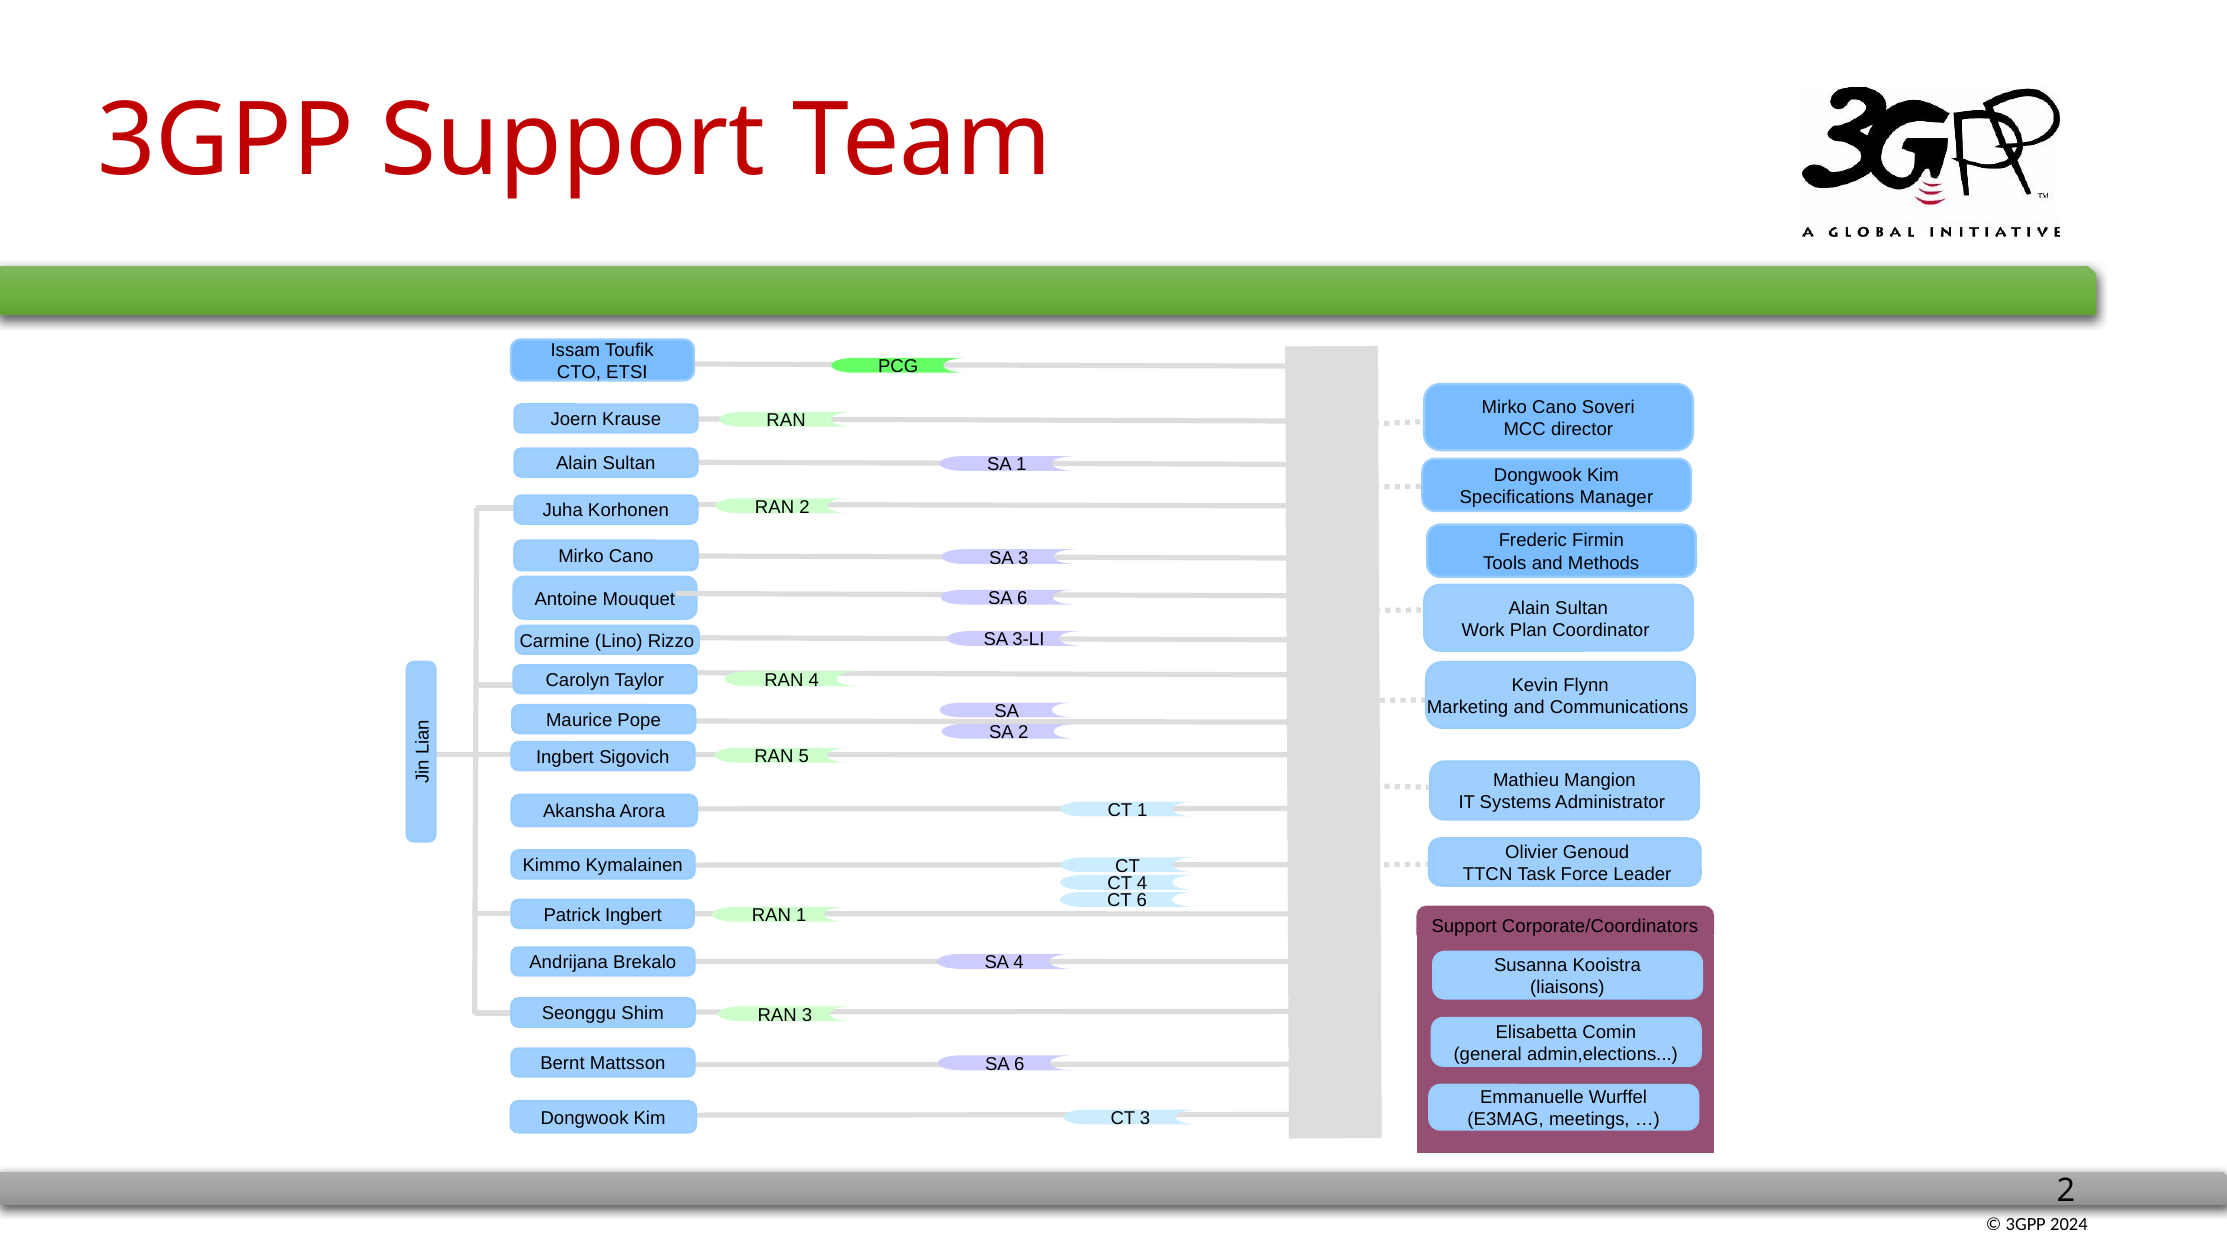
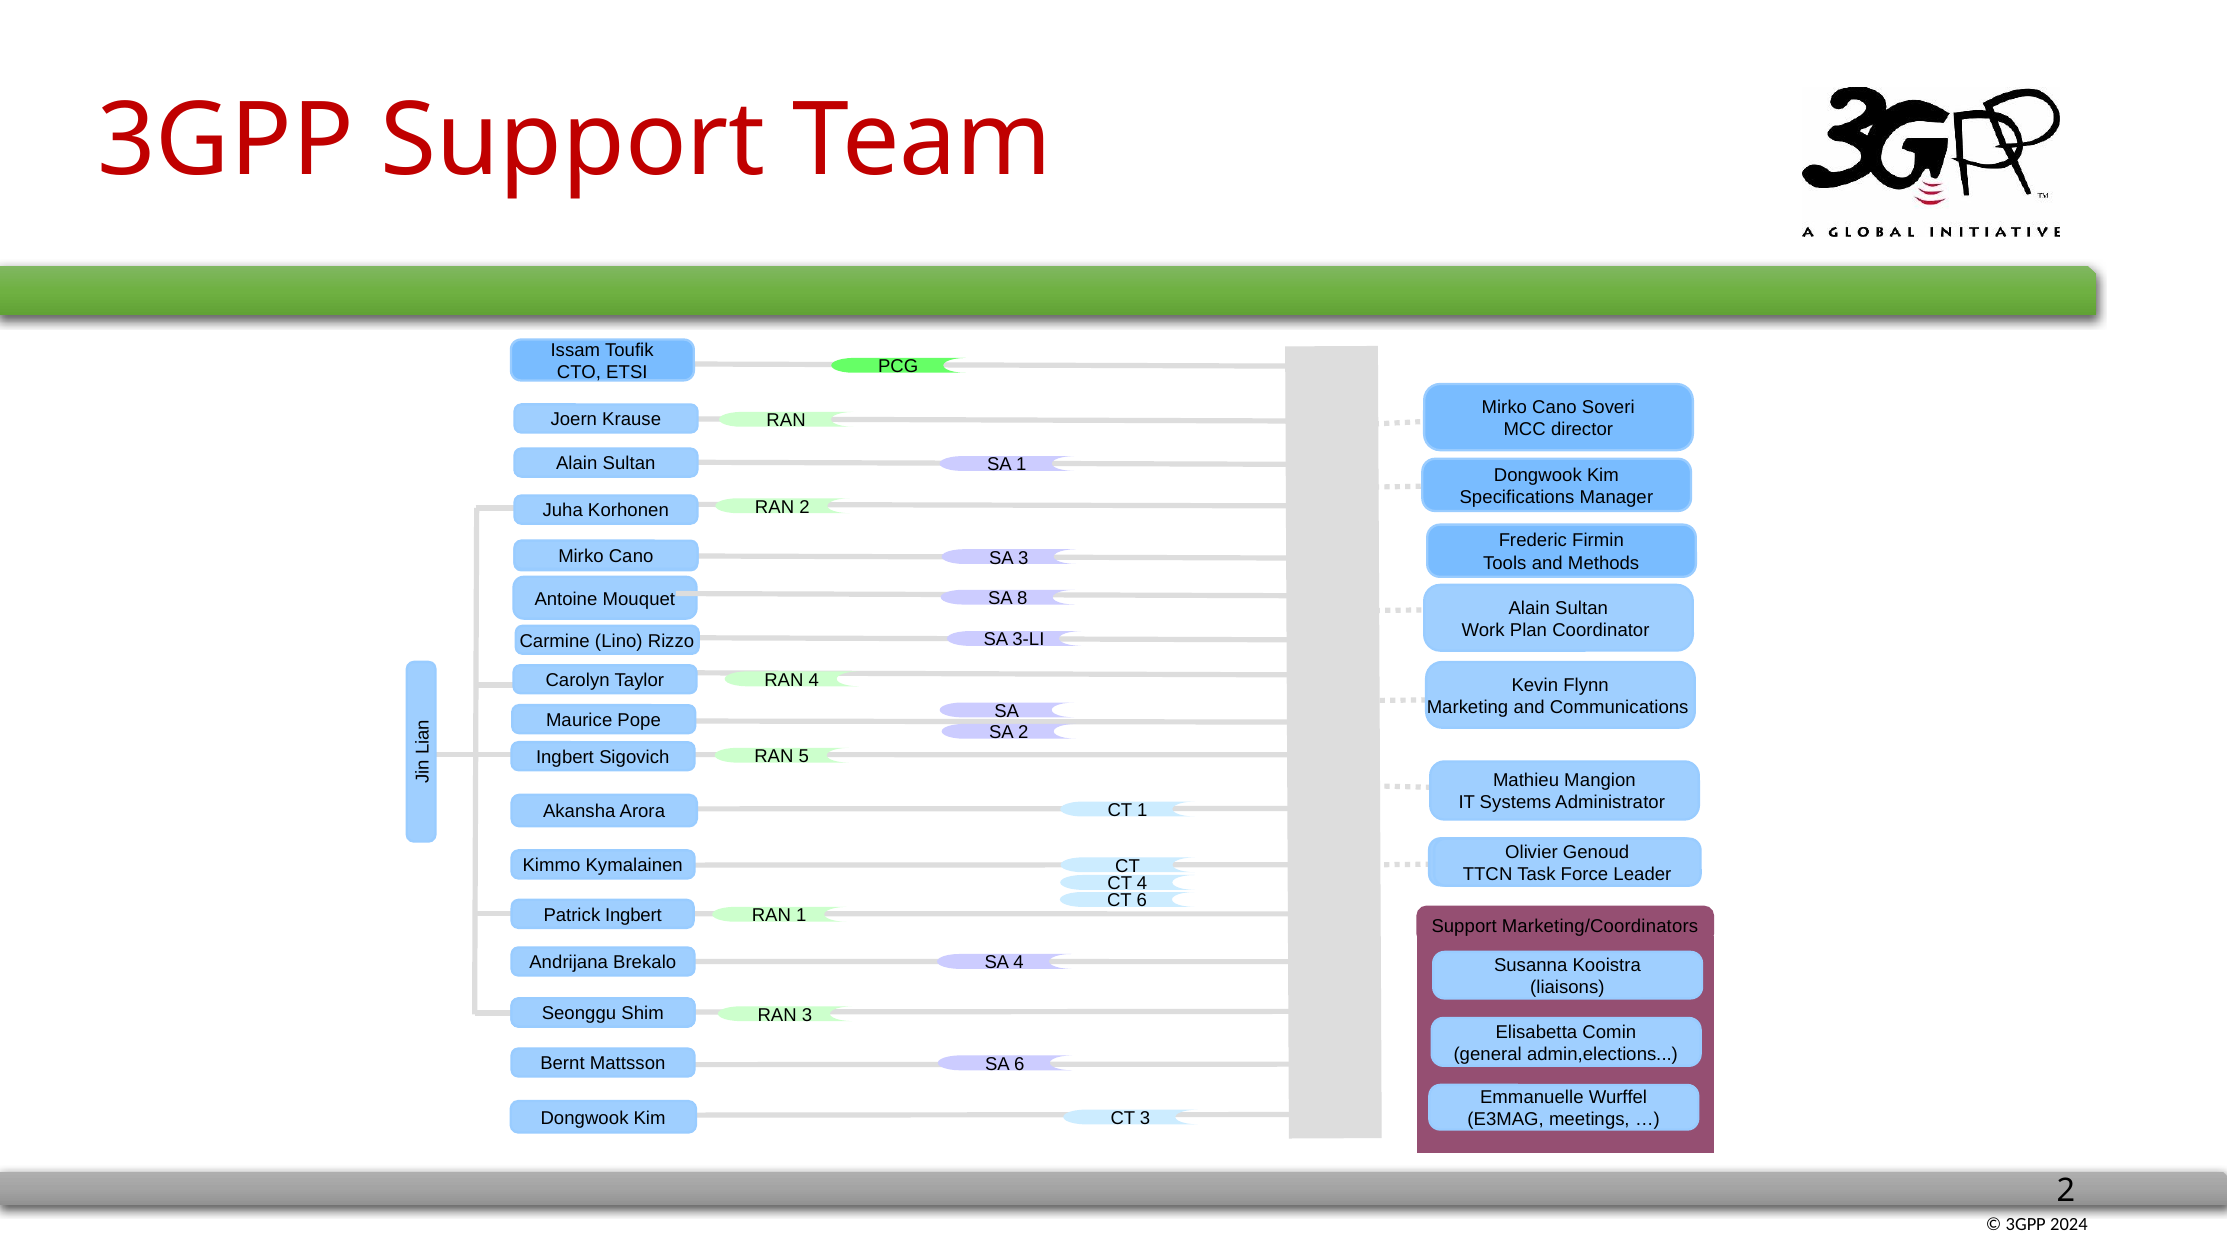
Mouquet SA 6: 6 -> 8 (1022, 598)
Corporate/Coordinators: Corporate/Coordinators -> Marketing/Coordinators (1600, 926)
